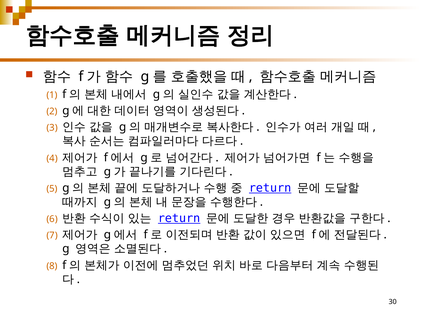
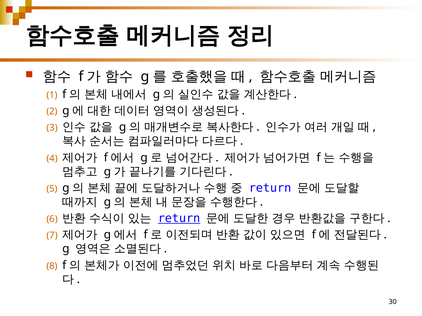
return underline: present -> none (270, 188)
